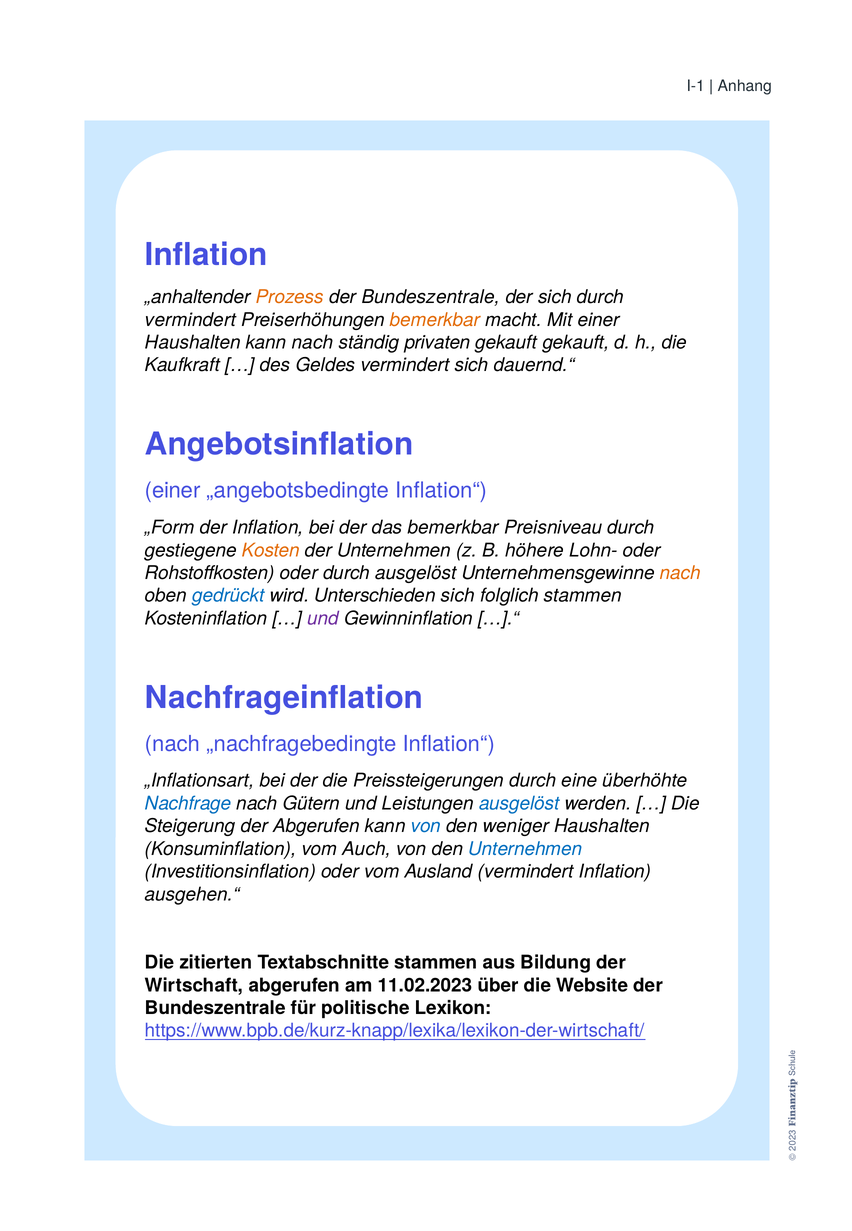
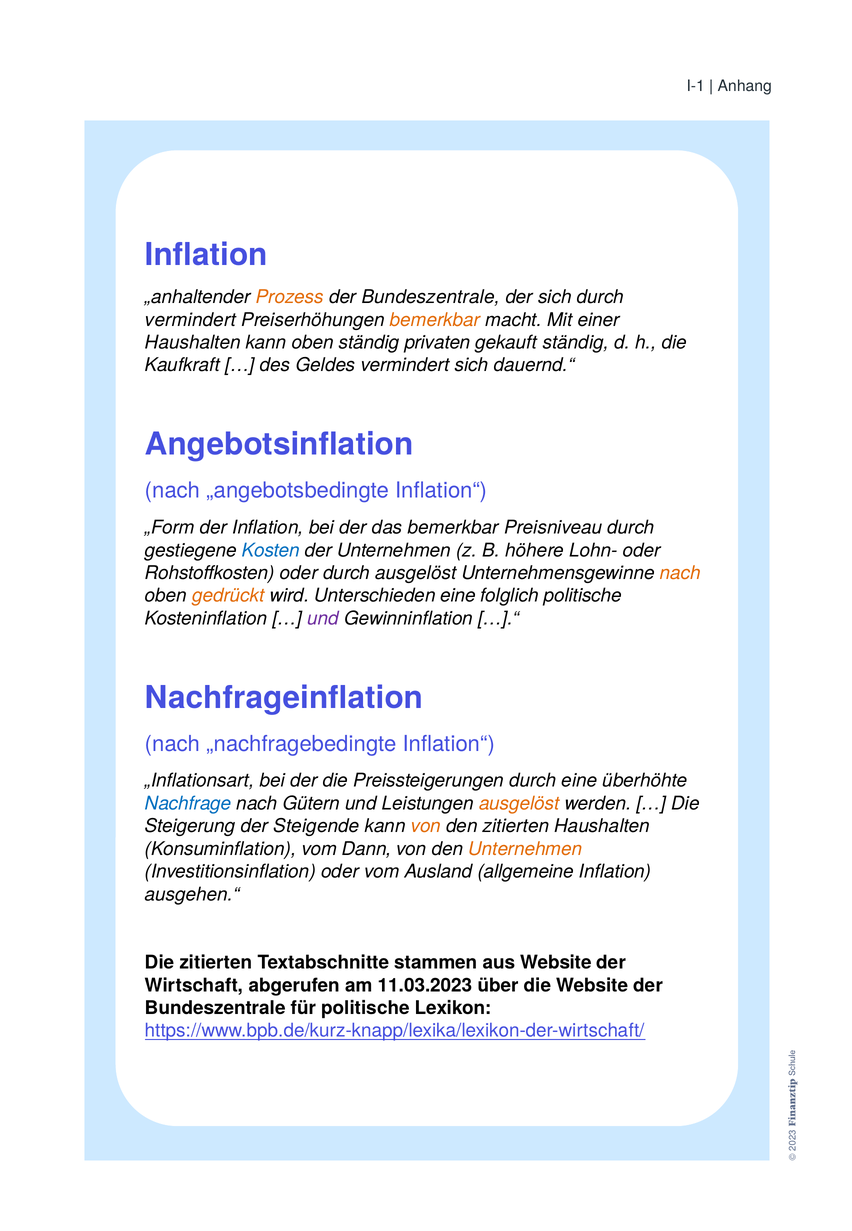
kann nach: nach -> oben (313, 342)
gekauft gekauft: gekauft -> ständig (576, 342)
einer: einer -> nach (173, 490)
Kosten colour: orange -> blue (271, 550)
gedrückt colour: blue -> orange (228, 596)
Unterschieden sich: sich -> eine (458, 596)
folglich stammen: stammen -> politische (583, 596)
ausgelöst colour: blue -> orange (519, 803)
der Abgerufen: Abgerufen -> Steigende (316, 826)
von colour: blue -> orange (426, 826)
den weniger: weniger -> zitierten (516, 826)
Auch: Auch -> Dann (367, 849)
Unternehmen colour: blue -> orange (525, 849)
Ausland vermindert: vermindert -> allgemeine (526, 871)
aus Bildung: Bildung -> Website (556, 962)
11.02.2023: 11.02.2023 -> 11.03.2023 (425, 985)
